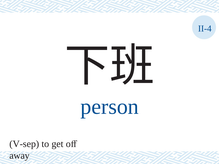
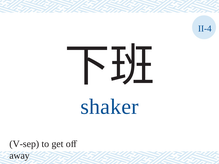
person: person -> shaker (109, 107)
